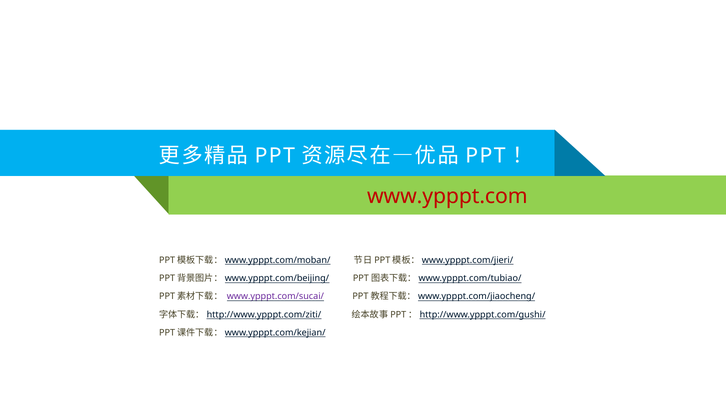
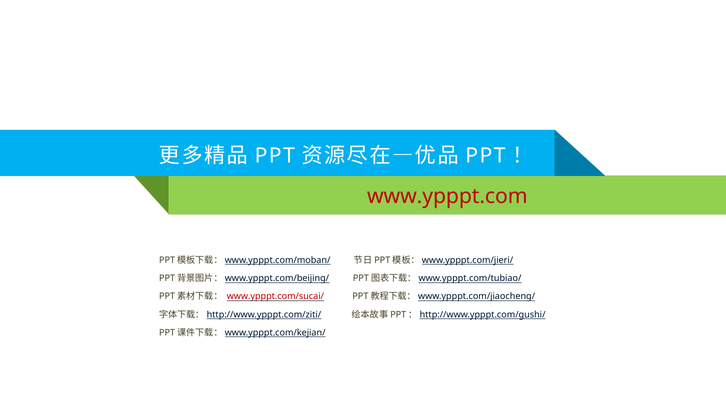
www.ypppt.com/sucai/ colour: purple -> red (275, 297)
